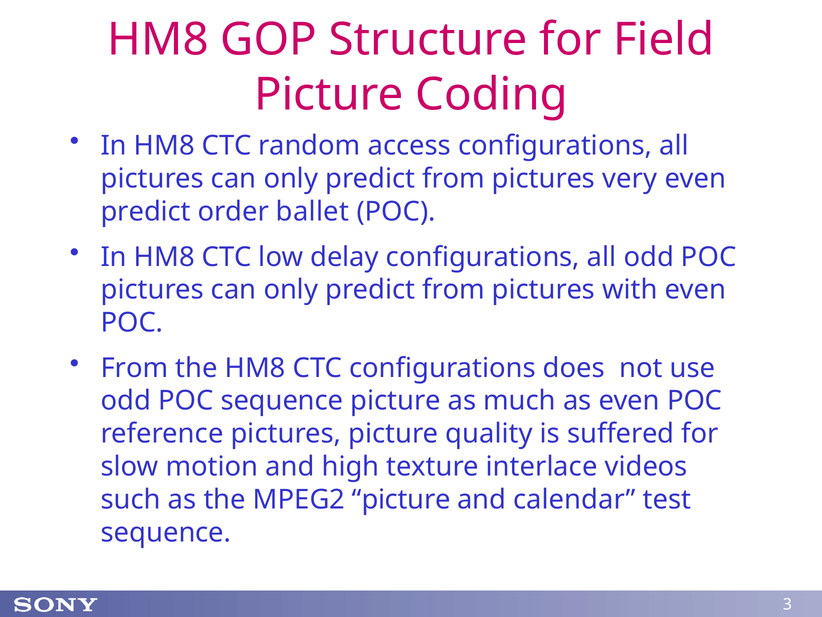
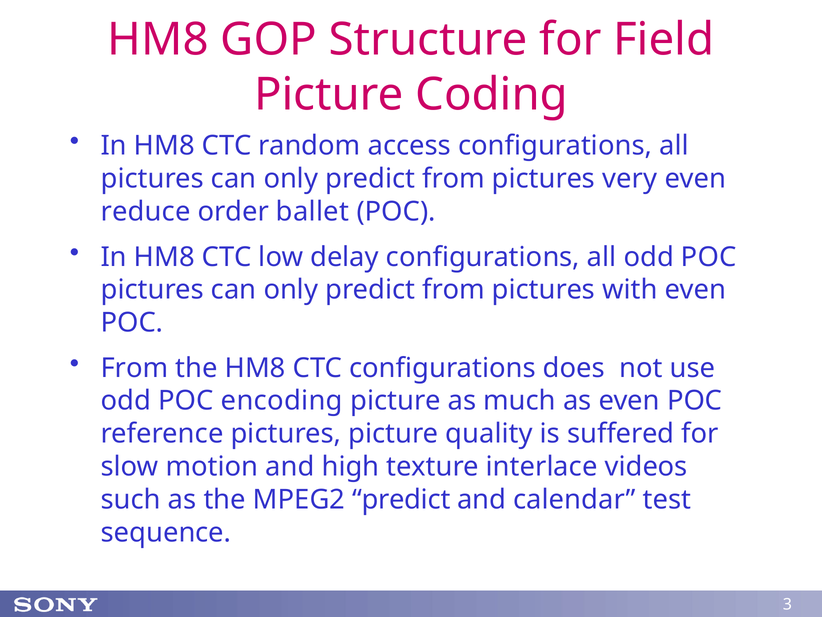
predict: predict -> reduce (146, 212)
POC sequence: sequence -> encoding (282, 401)
MPEG2 picture: picture -> predict (401, 499)
